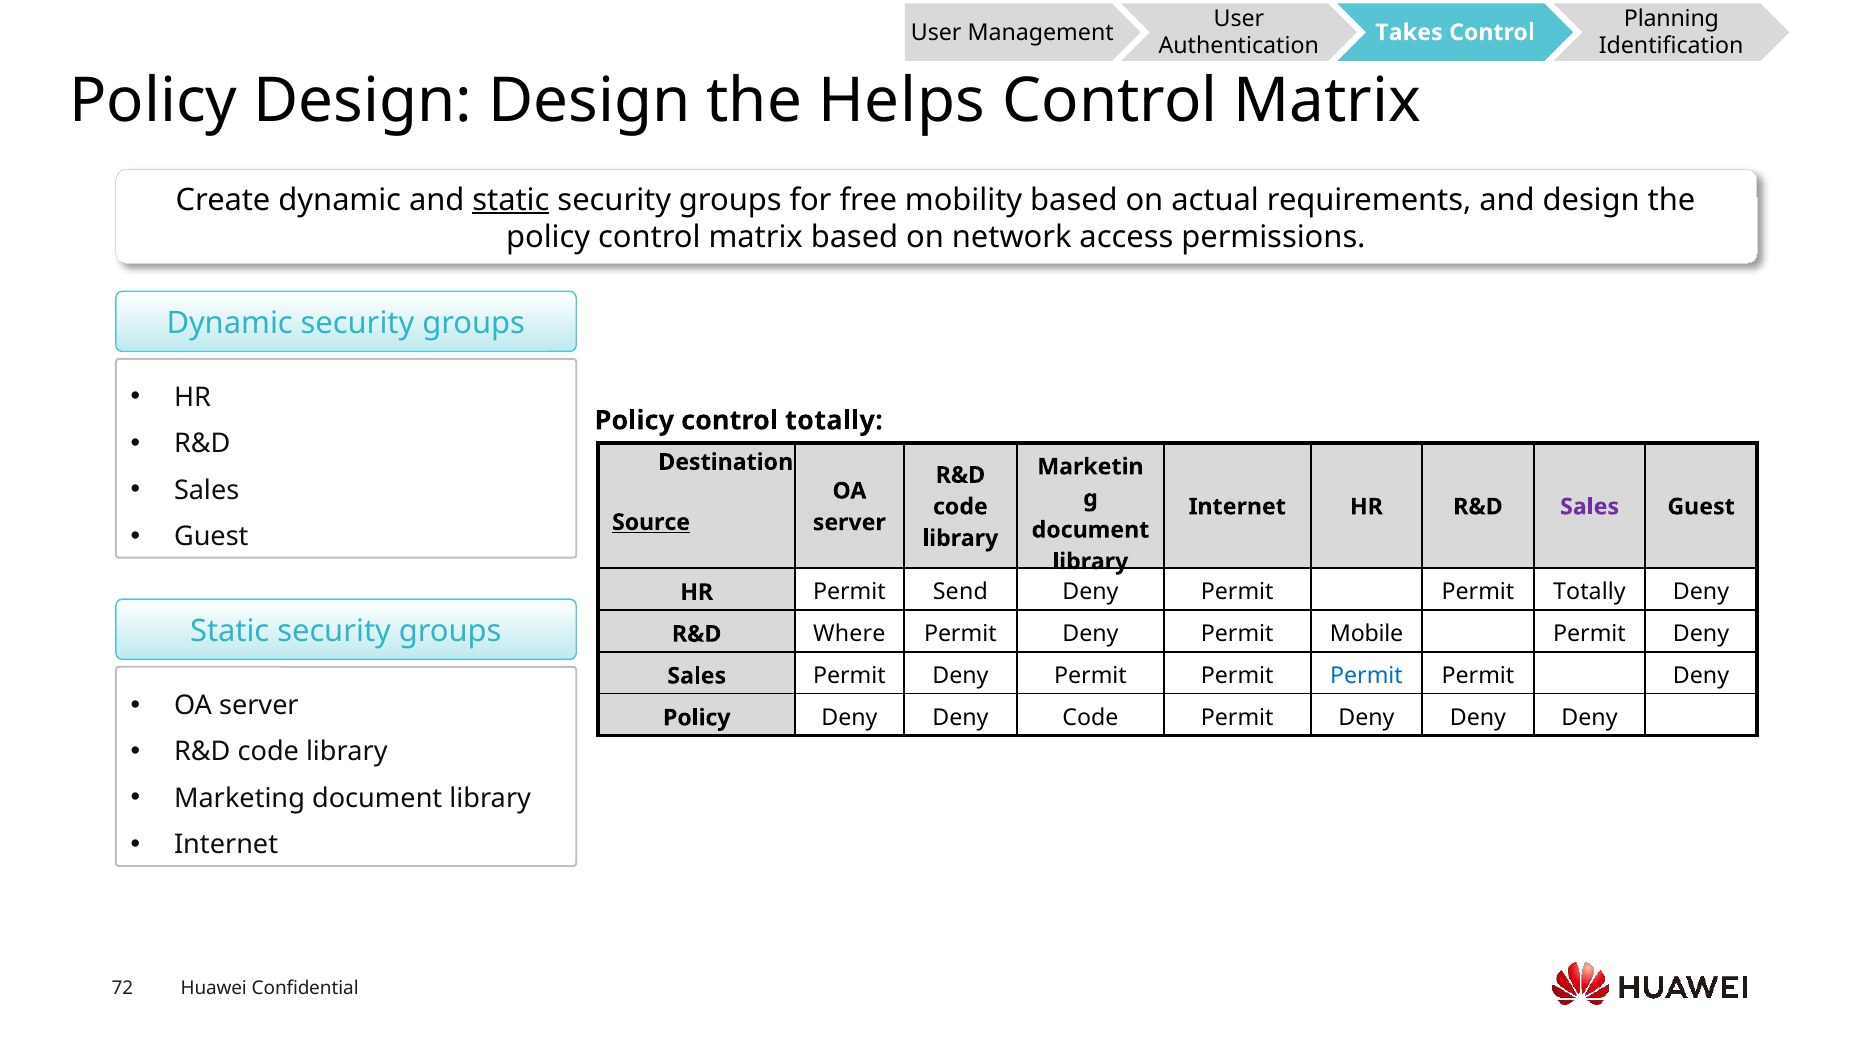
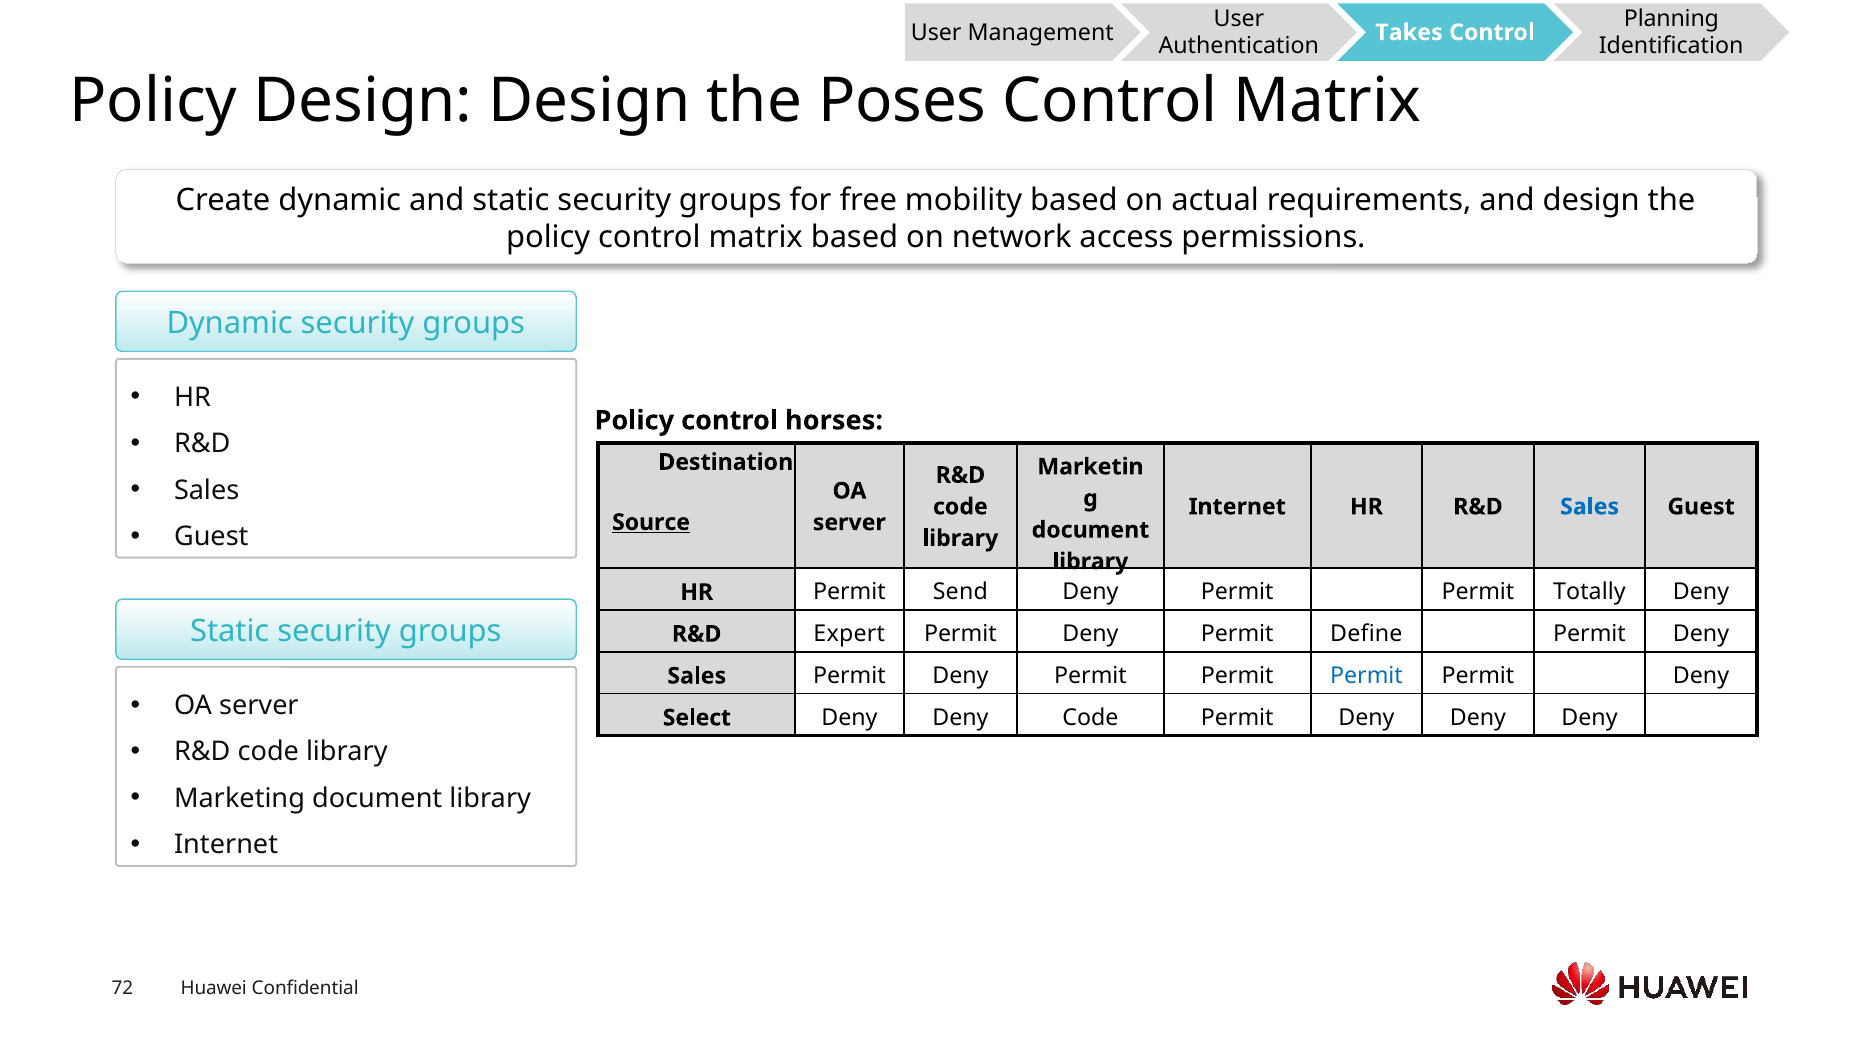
Helps: Helps -> Poses (902, 101)
static underline: present -> none (511, 200)
control totally: totally -> horses (834, 420)
Sales colour: purple -> blue (1590, 507)
Where: Where -> Expert (849, 634)
Mobile: Mobile -> Define (1366, 634)
Policy: Policy -> Select (697, 717)
